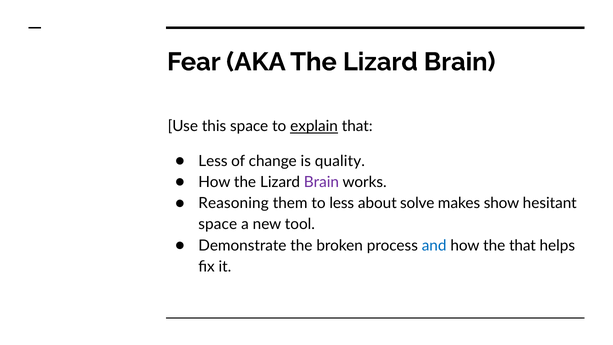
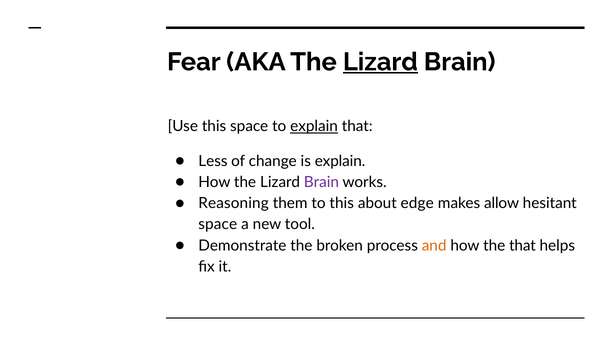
Lizard underline: none -> present (380, 62)
is quality: quality -> explain (340, 161)
to less: less -> this (342, 203)
solve: solve -> edge (417, 203)
show: show -> allow (502, 203)
and colour: blue -> orange (434, 245)
